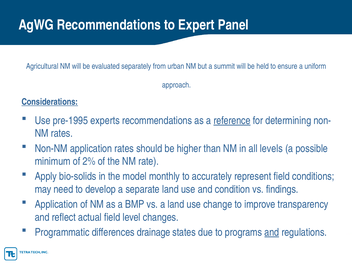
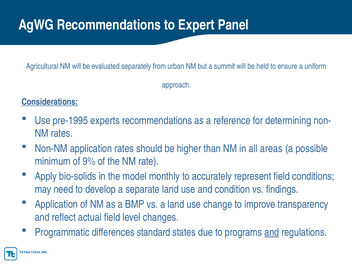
reference underline: present -> none (232, 121)
levels: levels -> areas (271, 148)
2%: 2% -> 9% (89, 161)
drainage: drainage -> standard (154, 232)
